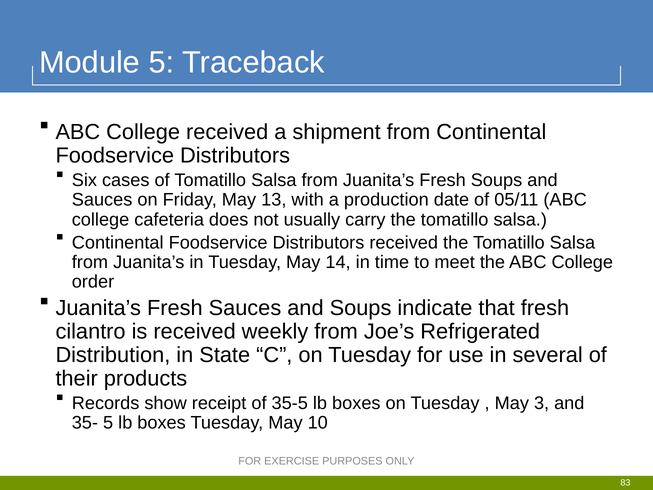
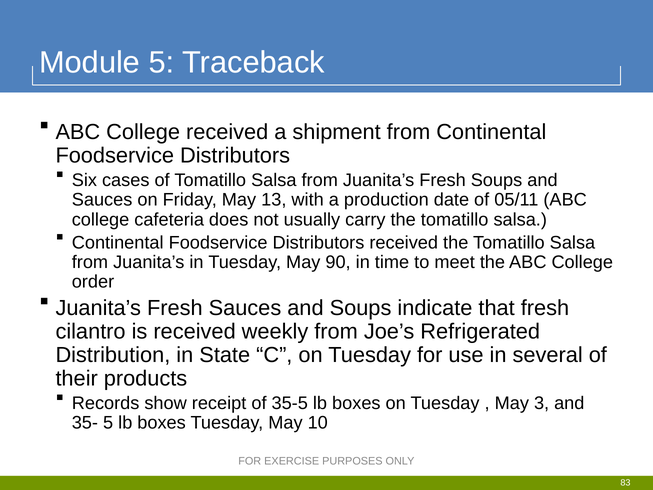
14: 14 -> 90 (338, 262)
